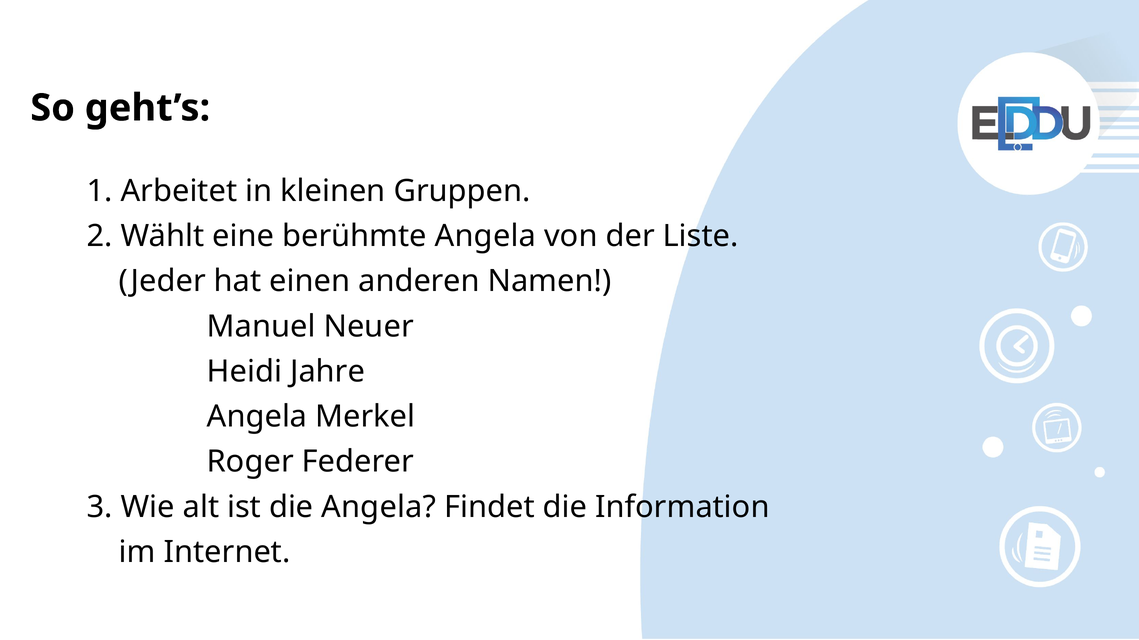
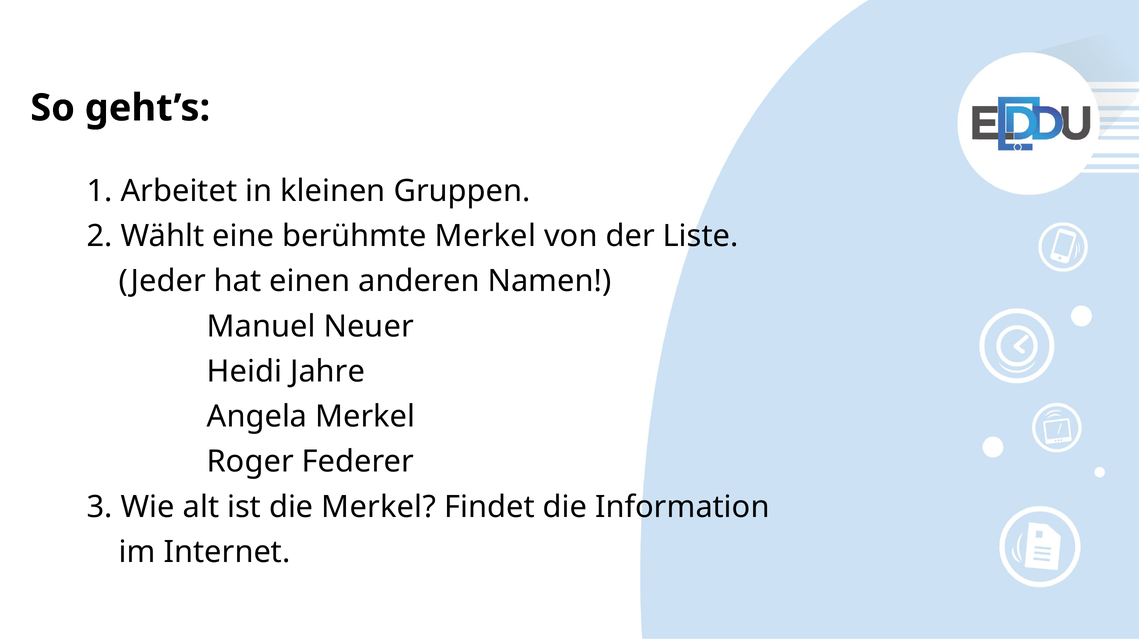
berühmte Angela: Angela -> Merkel (485, 236)
die Angela: Angela -> Merkel (379, 507)
